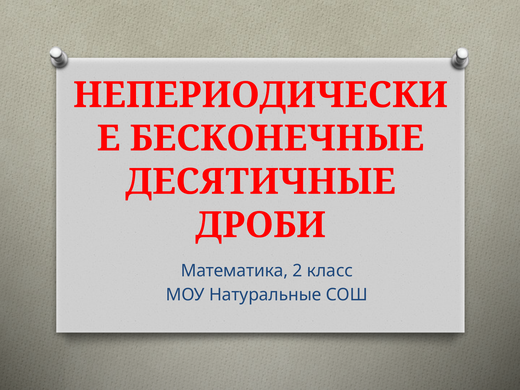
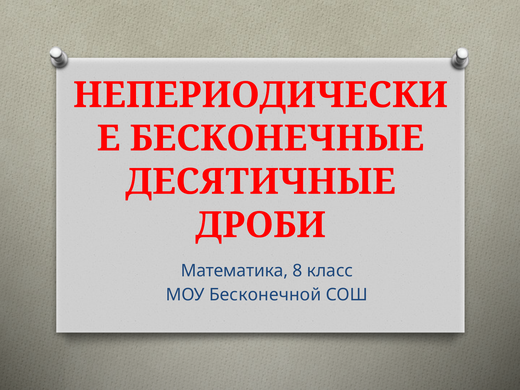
2: 2 -> 8 (297, 271)
Натуральные: Натуральные -> Бесконечной (265, 295)
